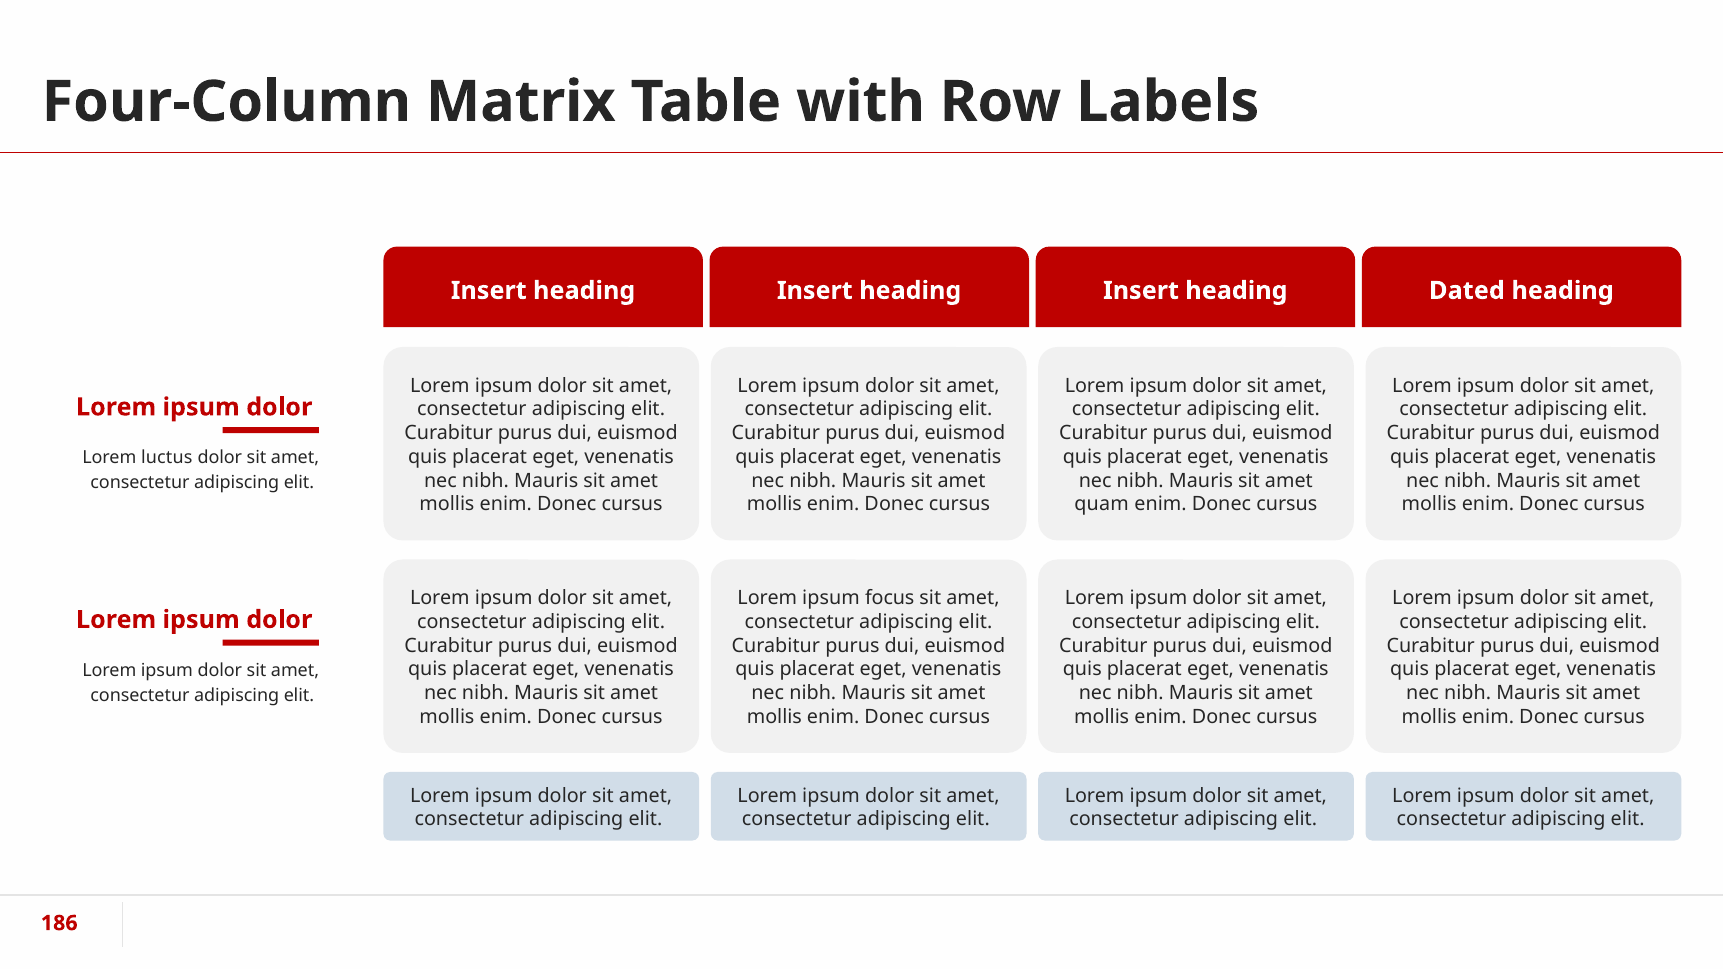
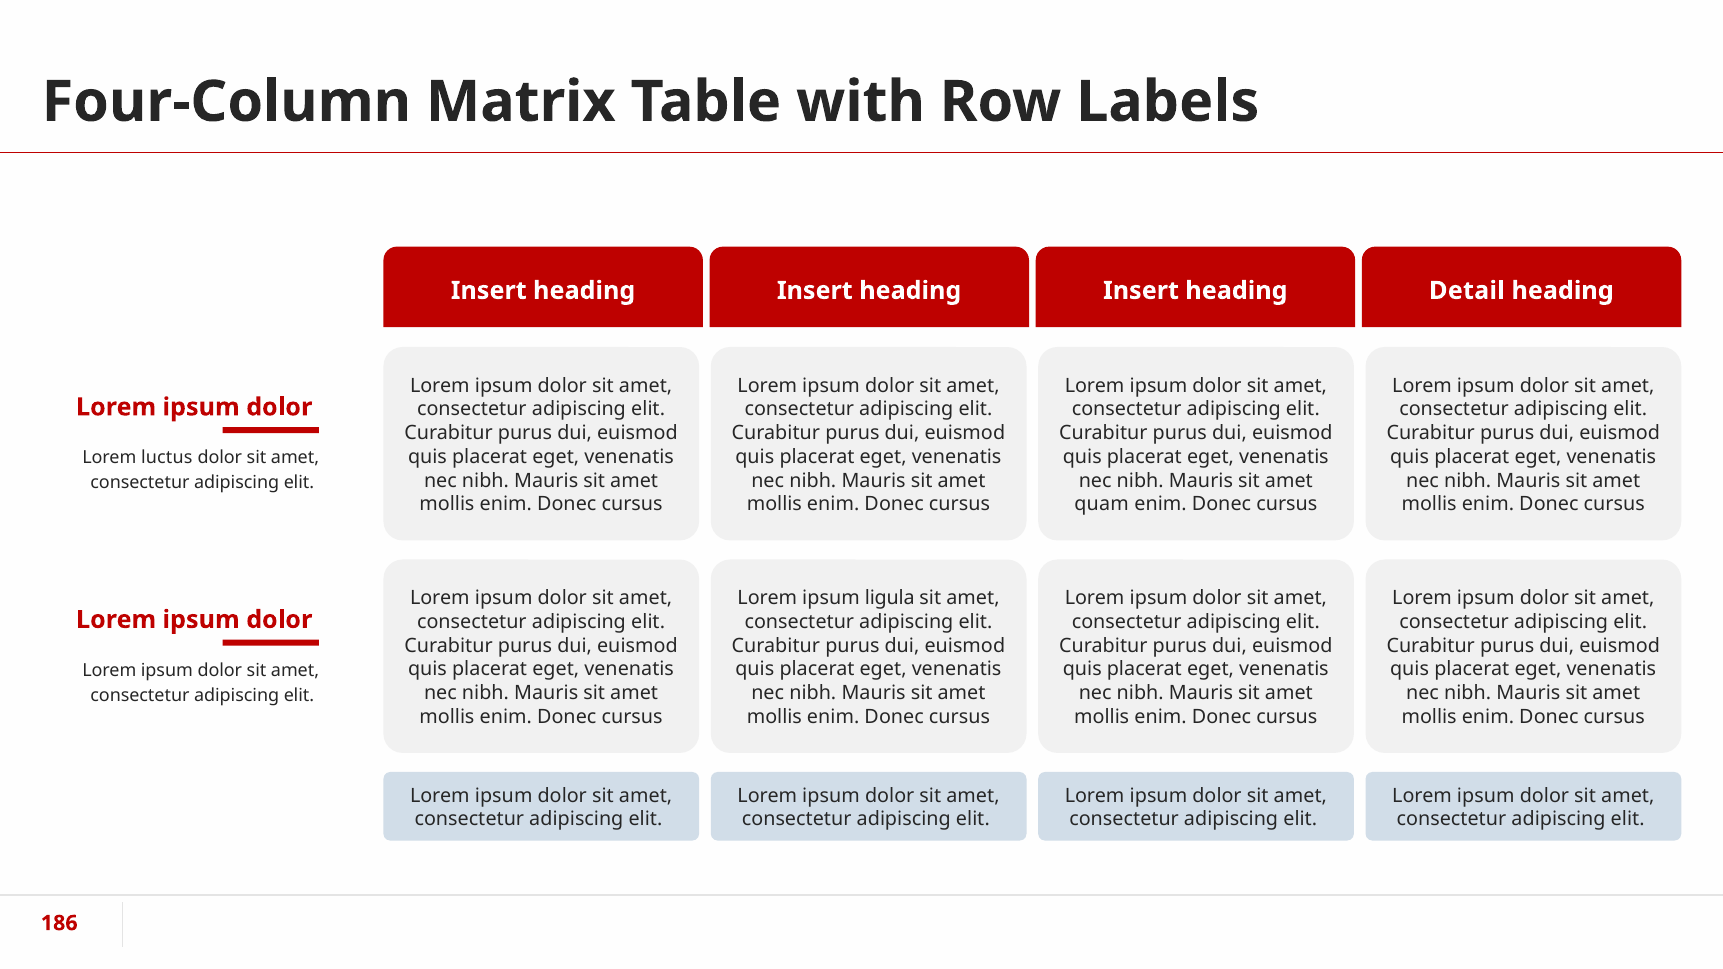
Dated: Dated -> Detail (1467, 291)
focus: focus -> ligula (890, 598)
